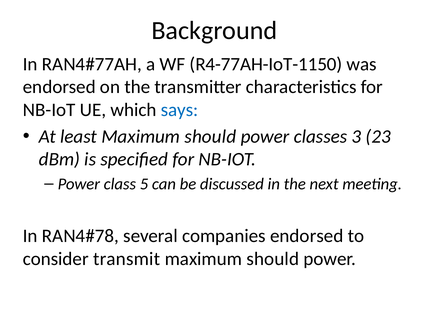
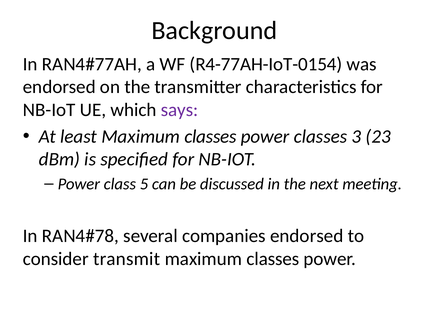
R4-77AH-IoT-1150: R4-77AH-IoT-1150 -> R4-77AH-IoT-0154 (266, 64)
says colour: blue -> purple (180, 110)
least Maximum should: should -> classes (210, 137)
should: should -> classes (273, 259)
